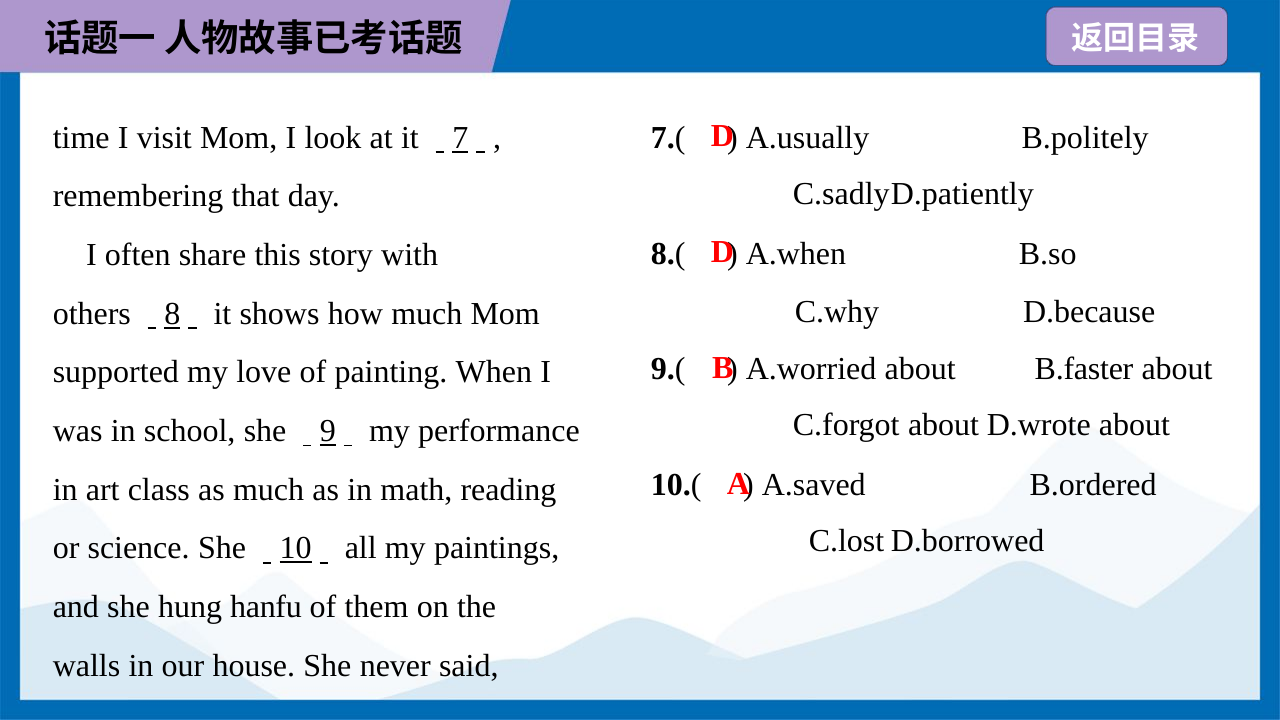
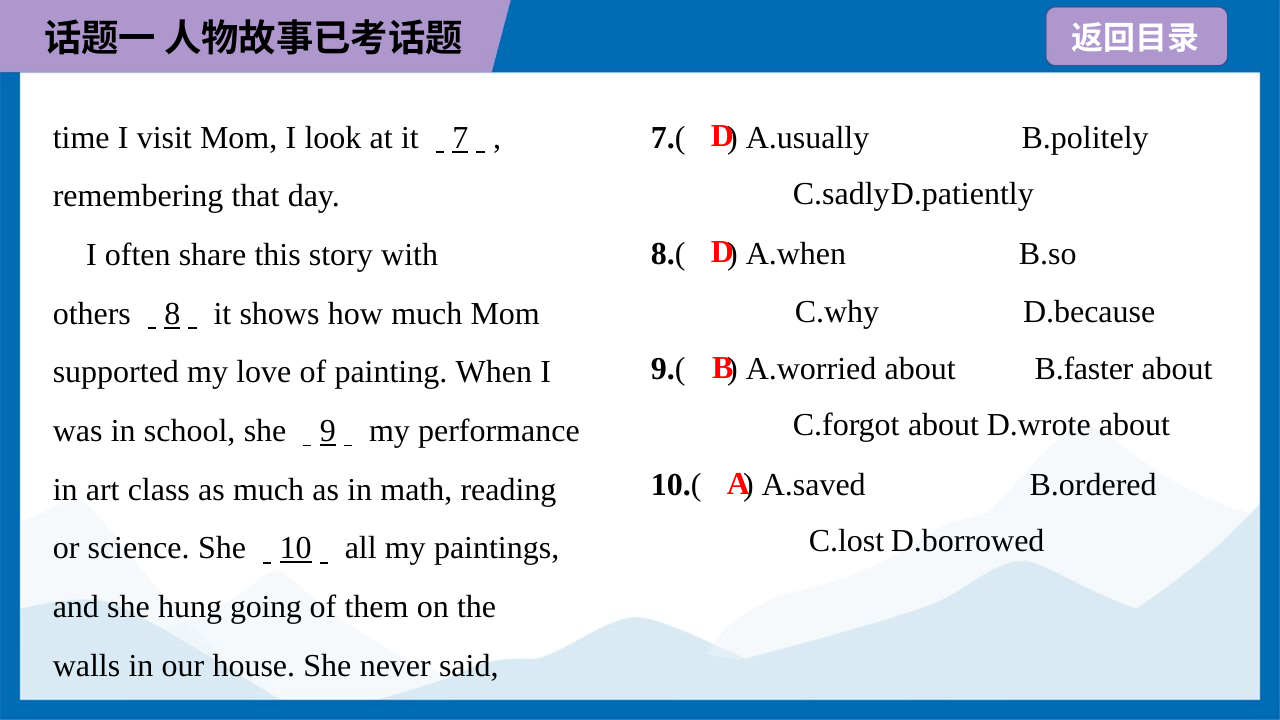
hanfu: hanfu -> going (266, 607)
